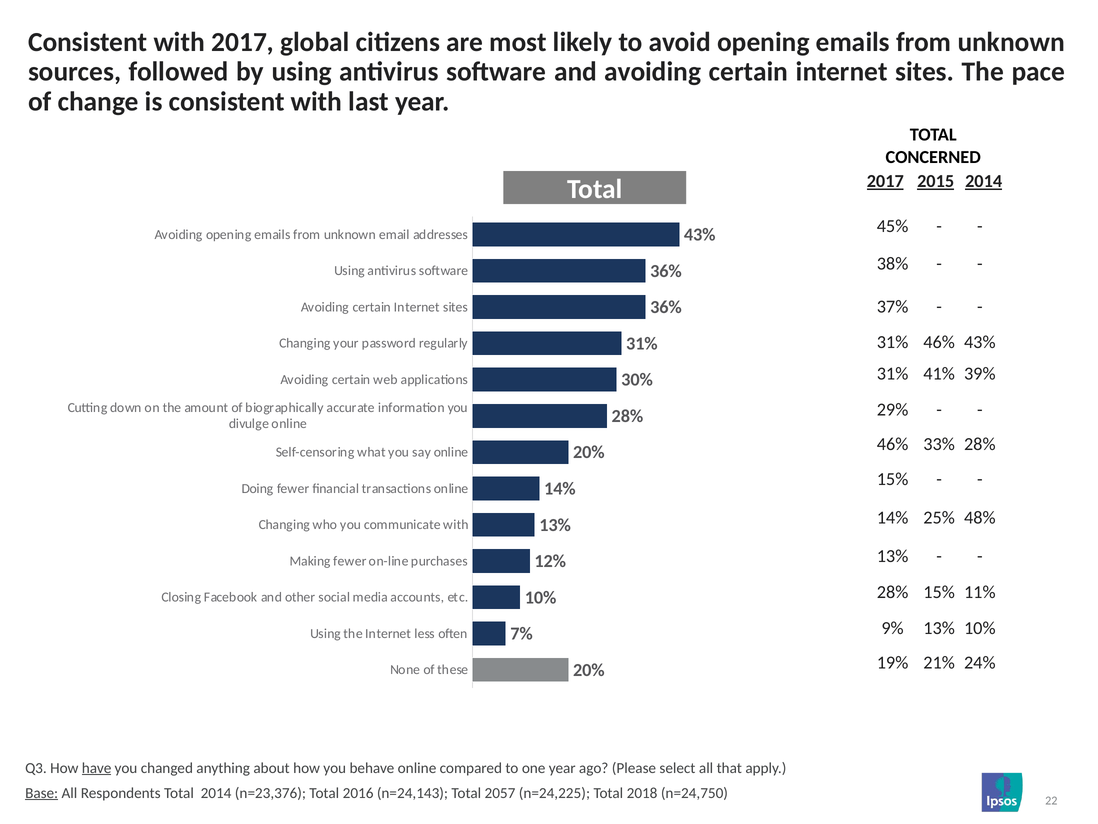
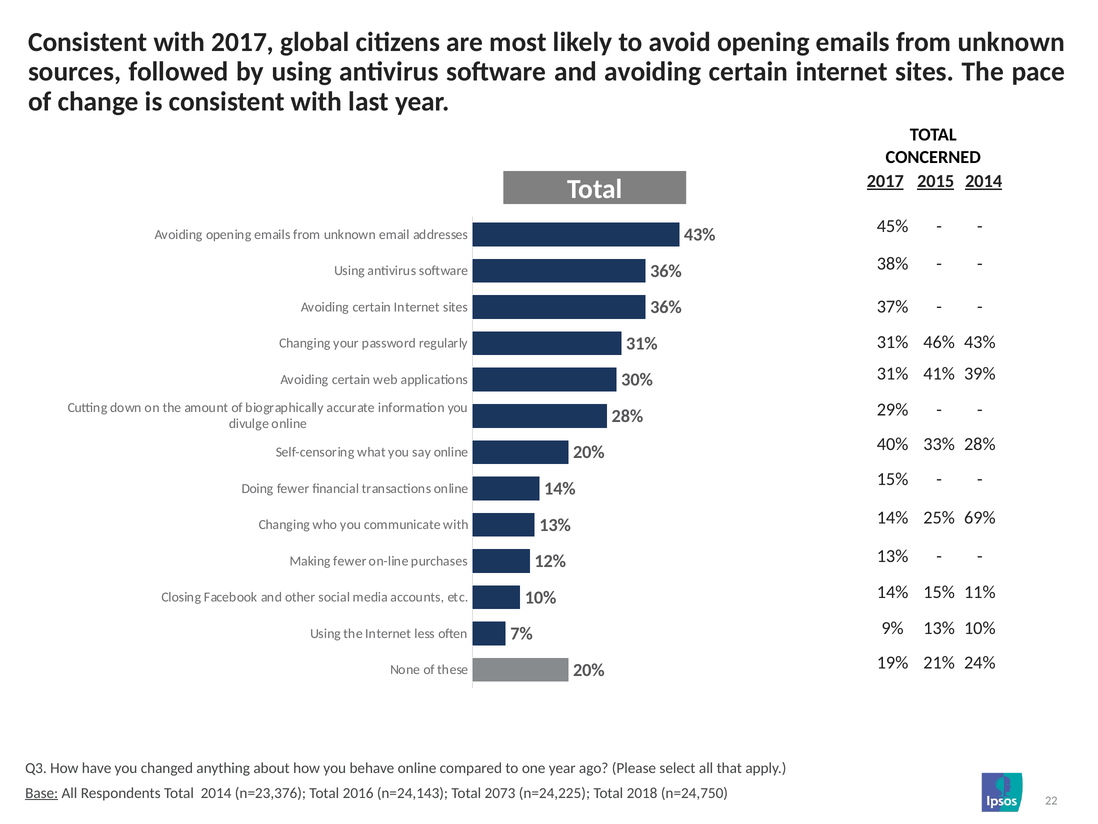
46%: 46% -> 40% (893, 444)
48%: 48% -> 69% (980, 517)
28%: 28% -> 14% (893, 592)
have underline: present -> none (97, 768)
2057: 2057 -> 2073 (500, 793)
